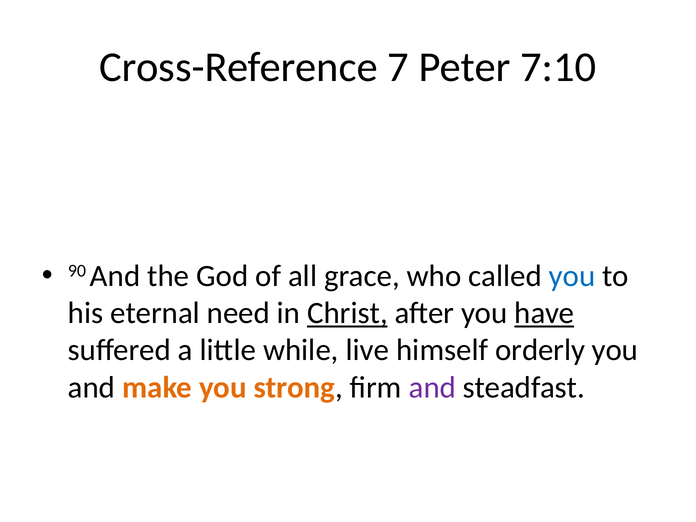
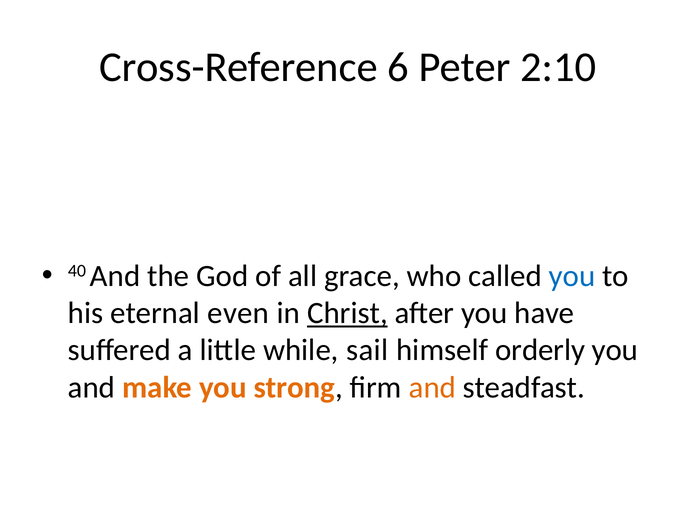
7: 7 -> 6 (398, 67)
7:10: 7:10 -> 2:10 (558, 67)
90: 90 -> 40 (77, 271)
need: need -> even (238, 313)
have underline: present -> none (544, 313)
live: live -> sail (367, 350)
and colour: purple -> orange (432, 387)
